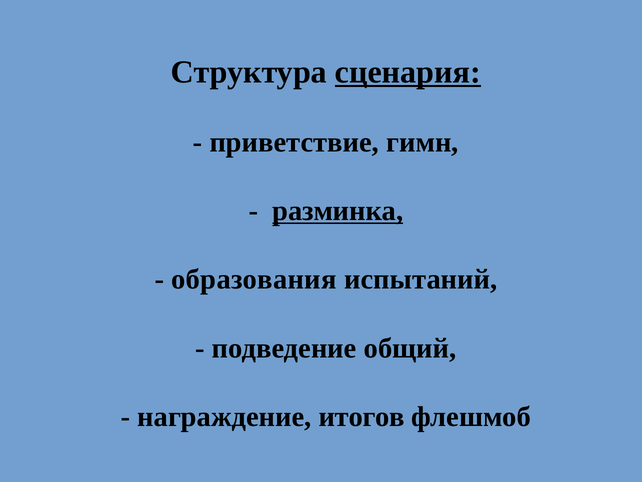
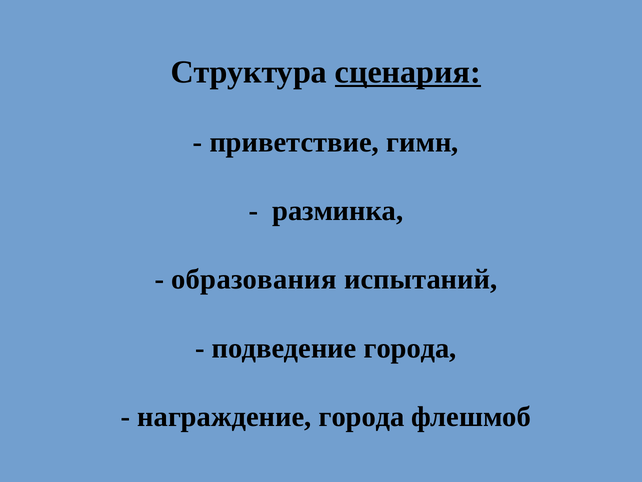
разминка underline: present -> none (338, 211)
подведение общий: общий -> города (410, 348)
награждение итогов: итогов -> города (362, 416)
